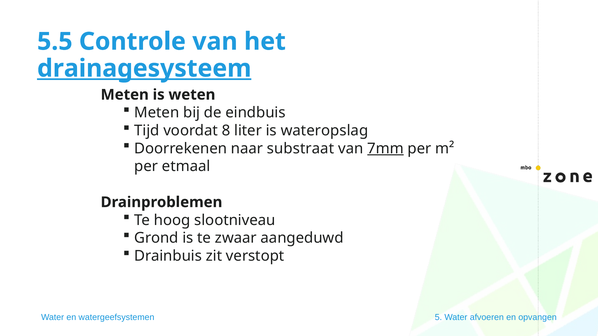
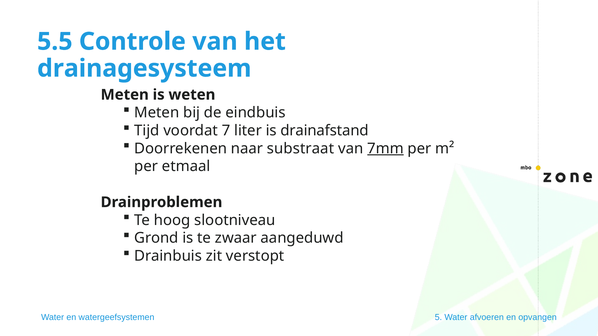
drainagesysteem underline: present -> none (144, 68)
8: 8 -> 7 (226, 131)
wateropslag: wateropslag -> drainafstand (325, 131)
